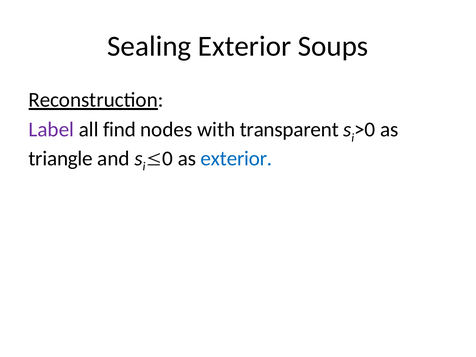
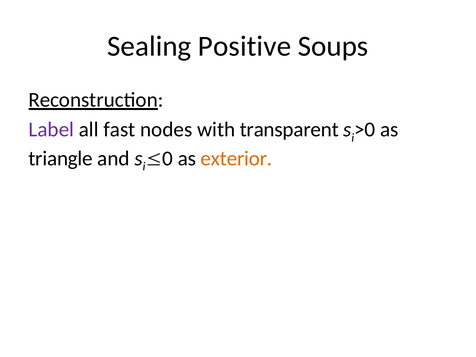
Sealing Exterior: Exterior -> Positive (245, 46)
find: find -> fast (119, 130)
exterior colour: blue -> orange (236, 158)
